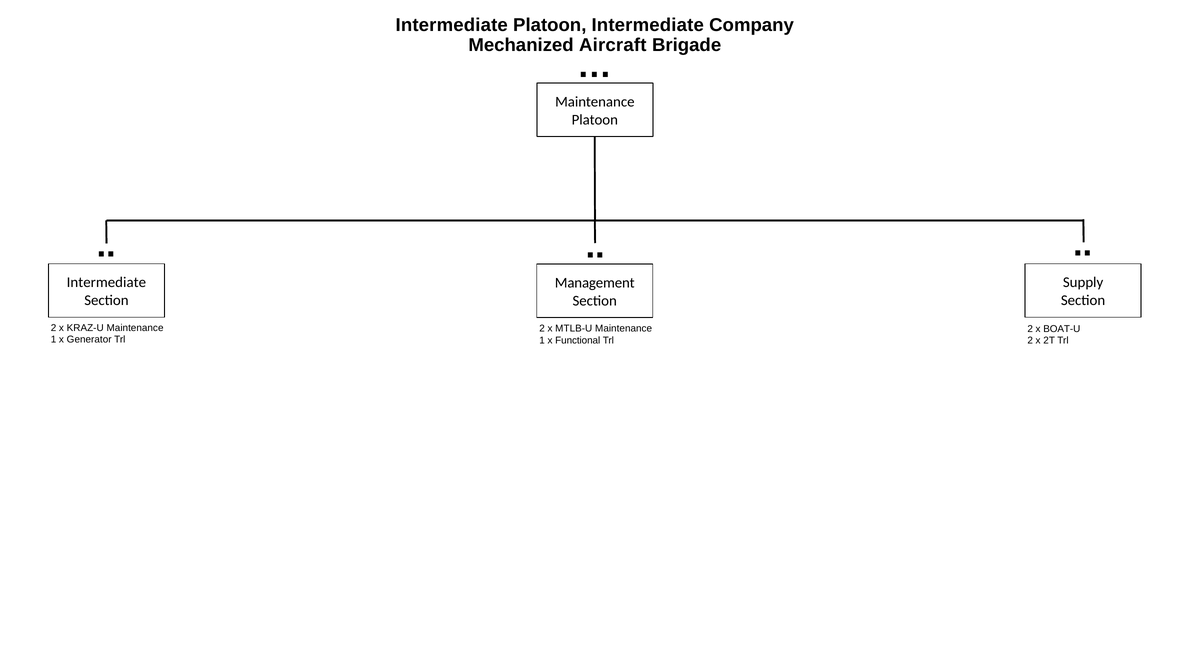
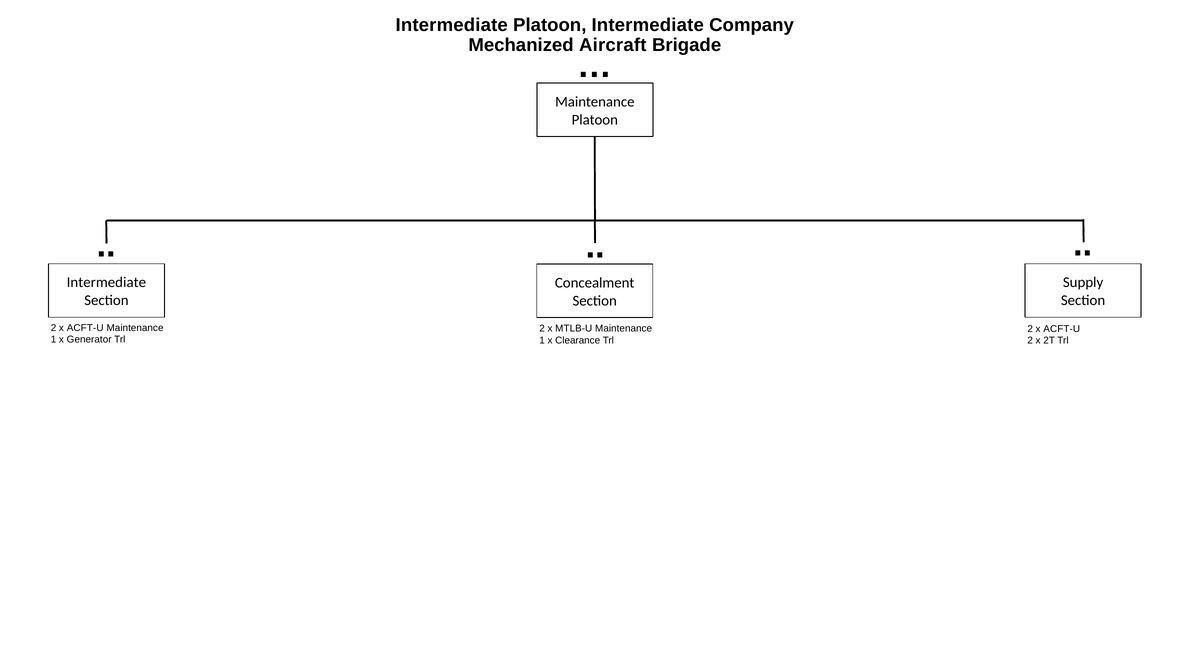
Management: Management -> Concealment (595, 283)
KRAZ-U: KRAZ-U -> ACFT-U (85, 328)
BOAT-U: BOAT-U -> ACFT-U (1062, 329)
Functional: Functional -> Clearance (578, 341)
